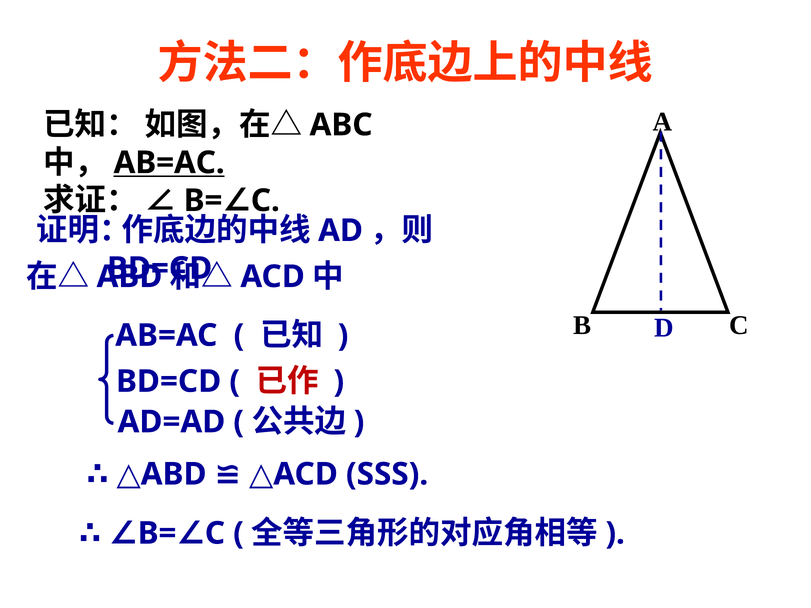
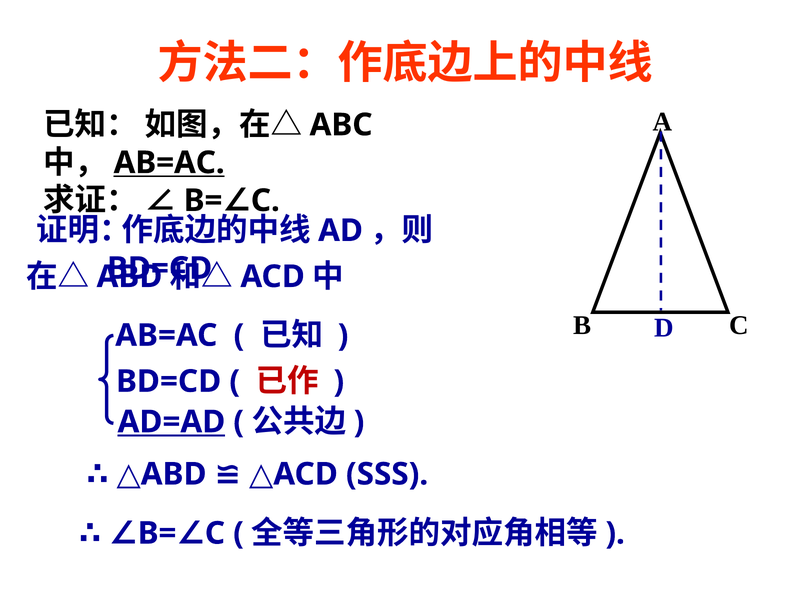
AD=AD underline: none -> present (171, 422)
